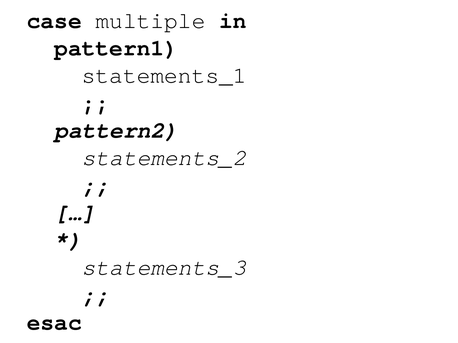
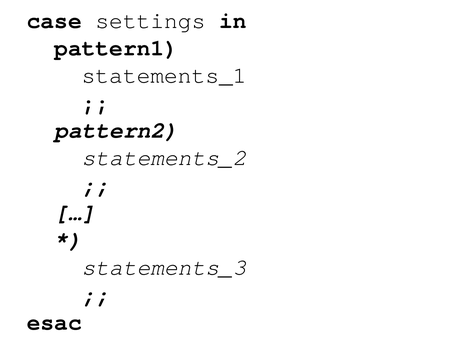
multiple: multiple -> settings (151, 21)
